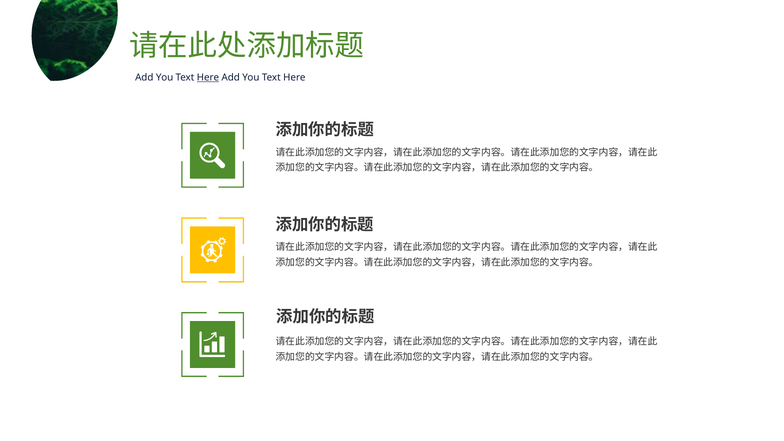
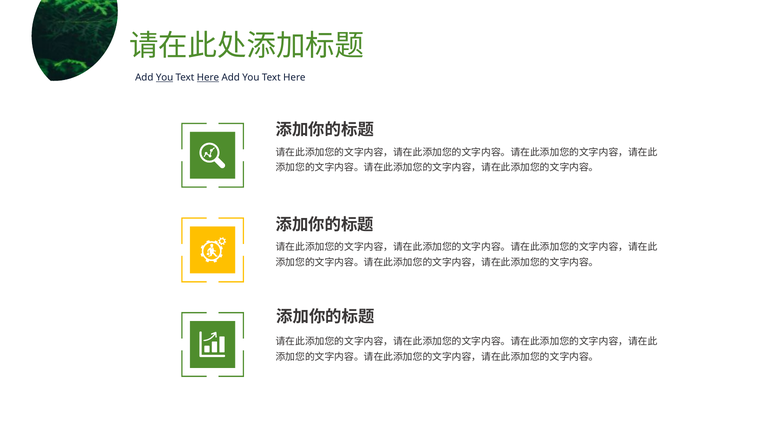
You underline: none -> present (165, 77)
